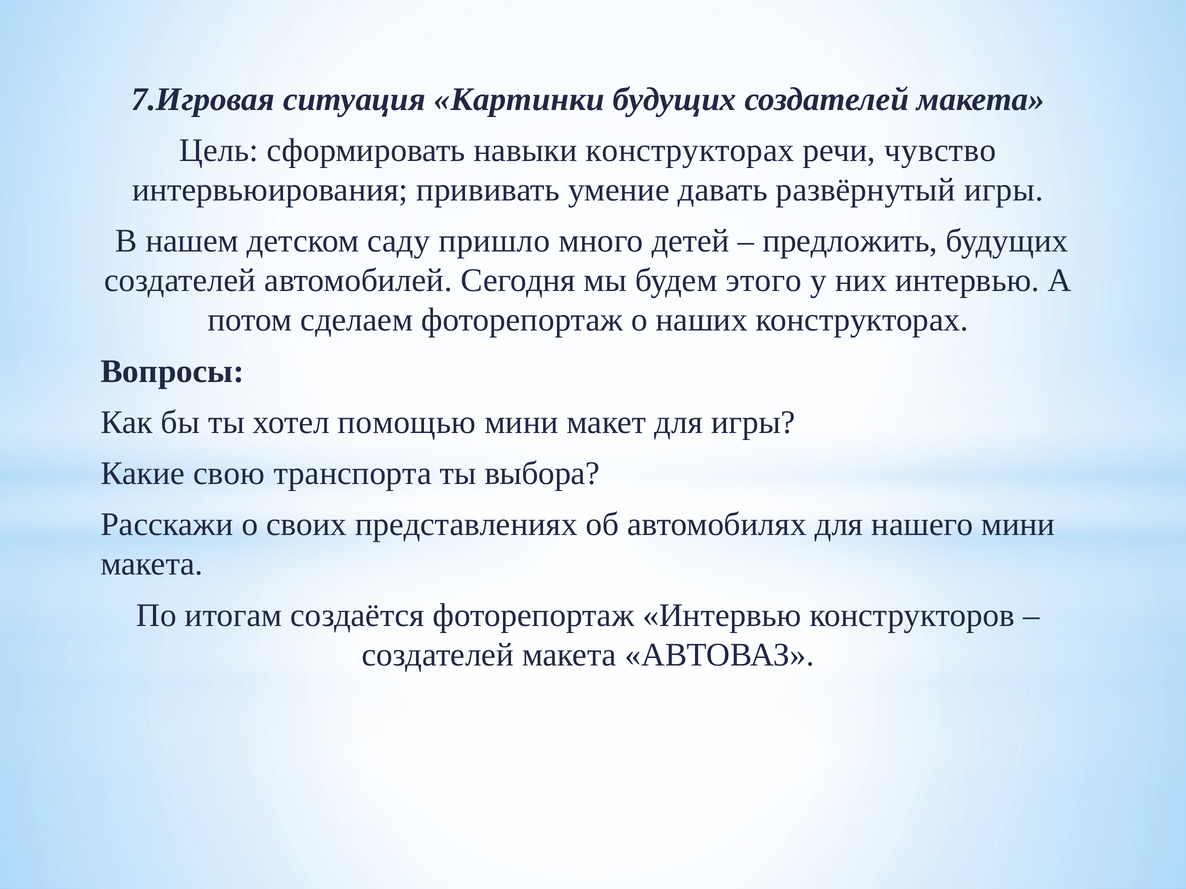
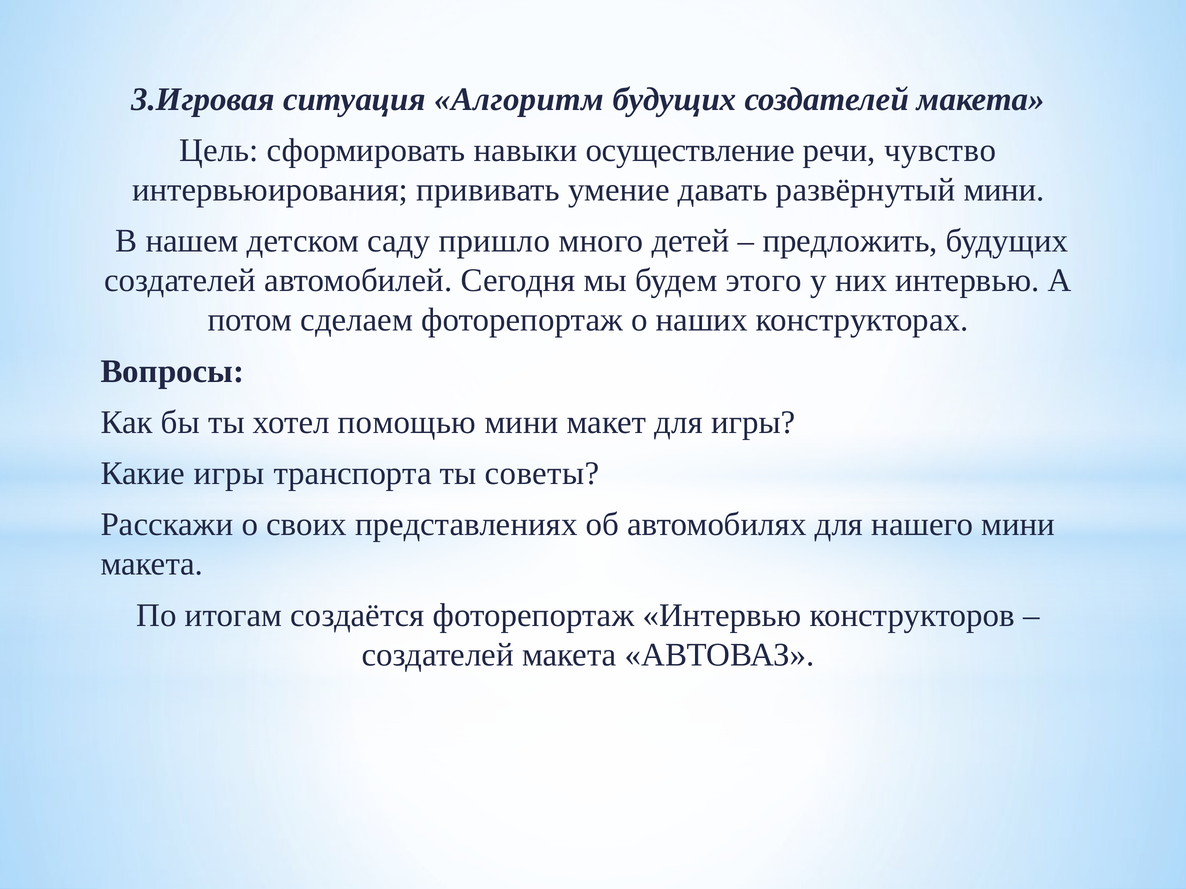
7.Игровая: 7.Игровая -> 3.Игровая (203, 99)
Картинки: Картинки -> Алгоритм (519, 99)
навыки конструкторах: конструкторах -> осуществление (690, 150)
развёрнутый игры: игры -> мини (1004, 190)
Какие свою: свою -> игры (229, 474)
выбора: выбора -> советы (542, 474)
